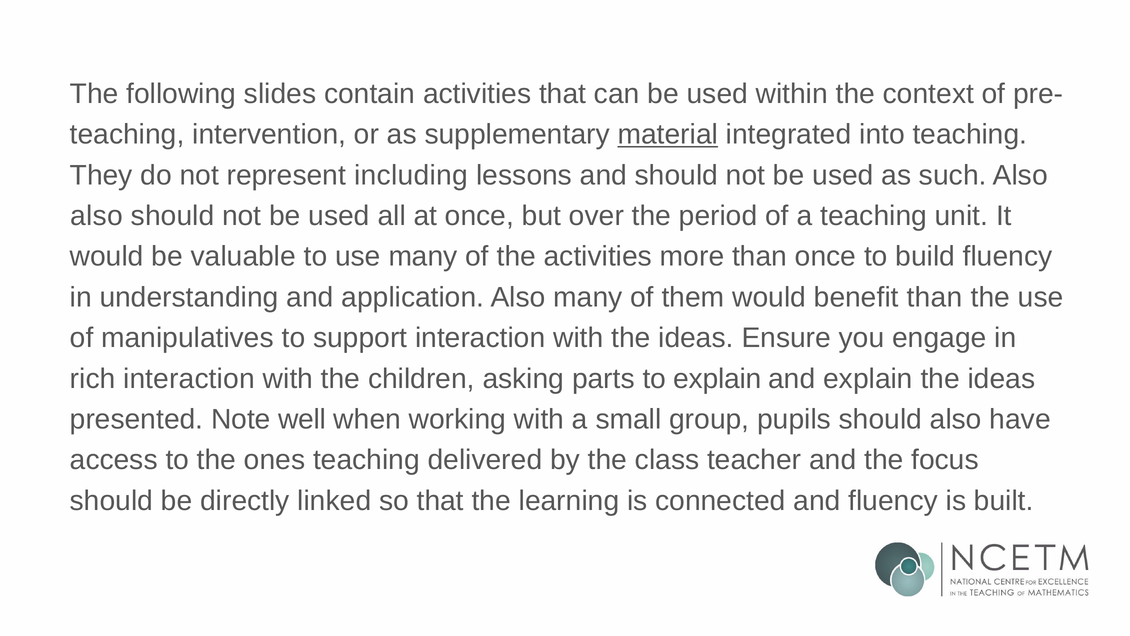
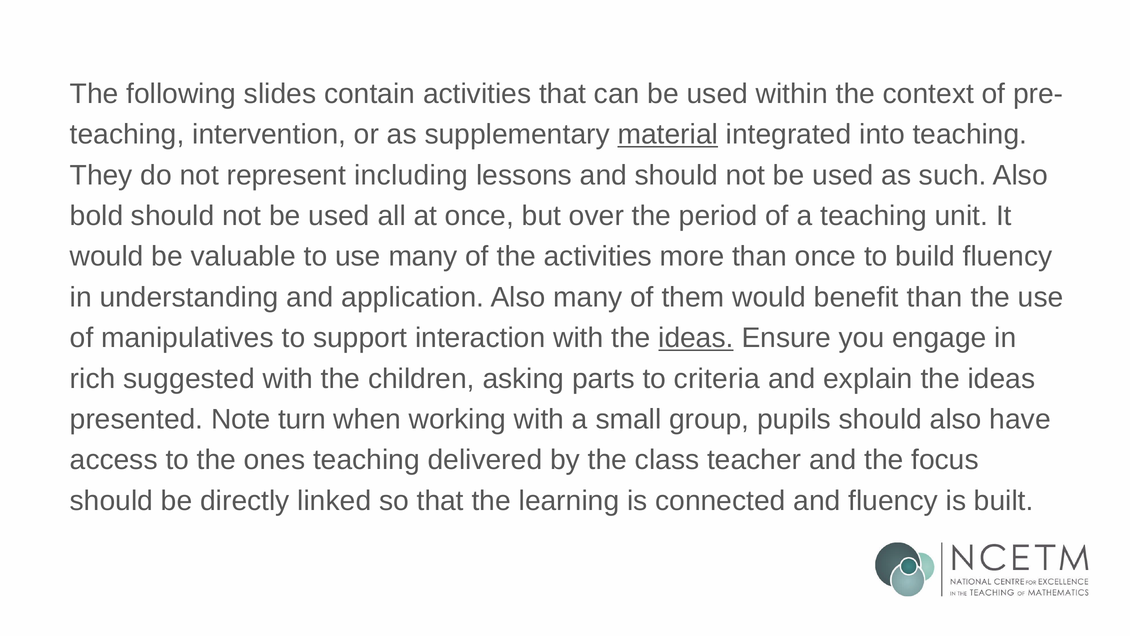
also: also -> bold (97, 216)
ideas underline: none -> present (696, 338)
rich interaction: interaction -> suggested (189, 379)
to explain: explain -> criteria (717, 379)
well: well -> turn (302, 419)
